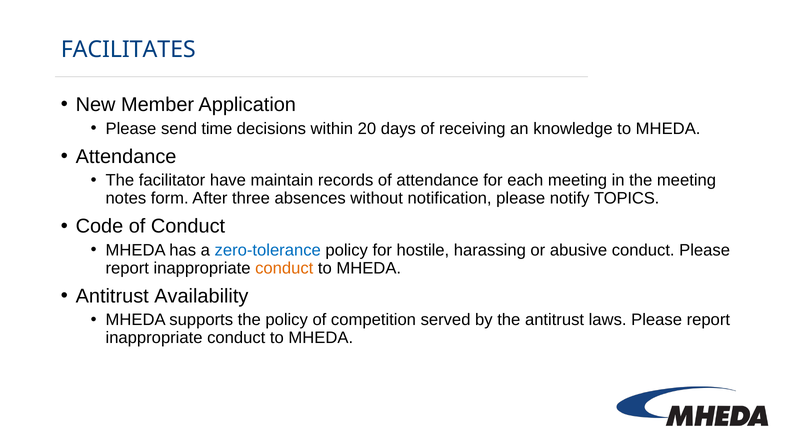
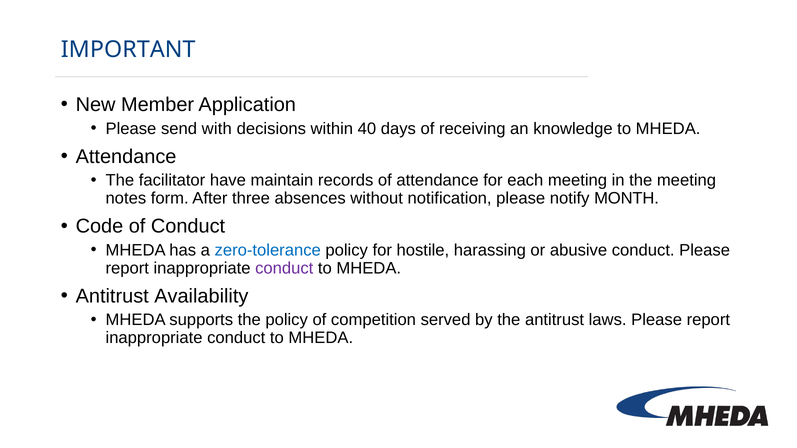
FACILITATES: FACILITATES -> IMPORTANT (128, 50)
time: time -> with (217, 129)
20: 20 -> 40 (367, 129)
TOPICS: TOPICS -> MONTH (627, 198)
conduct colour: orange -> purple (284, 268)
